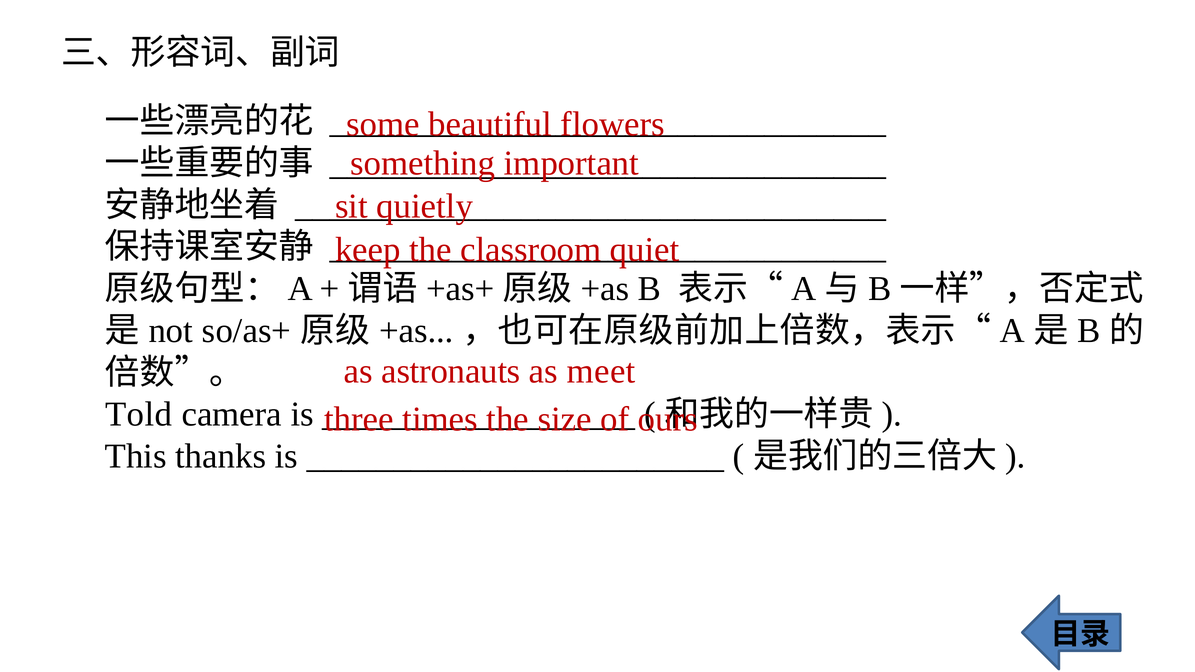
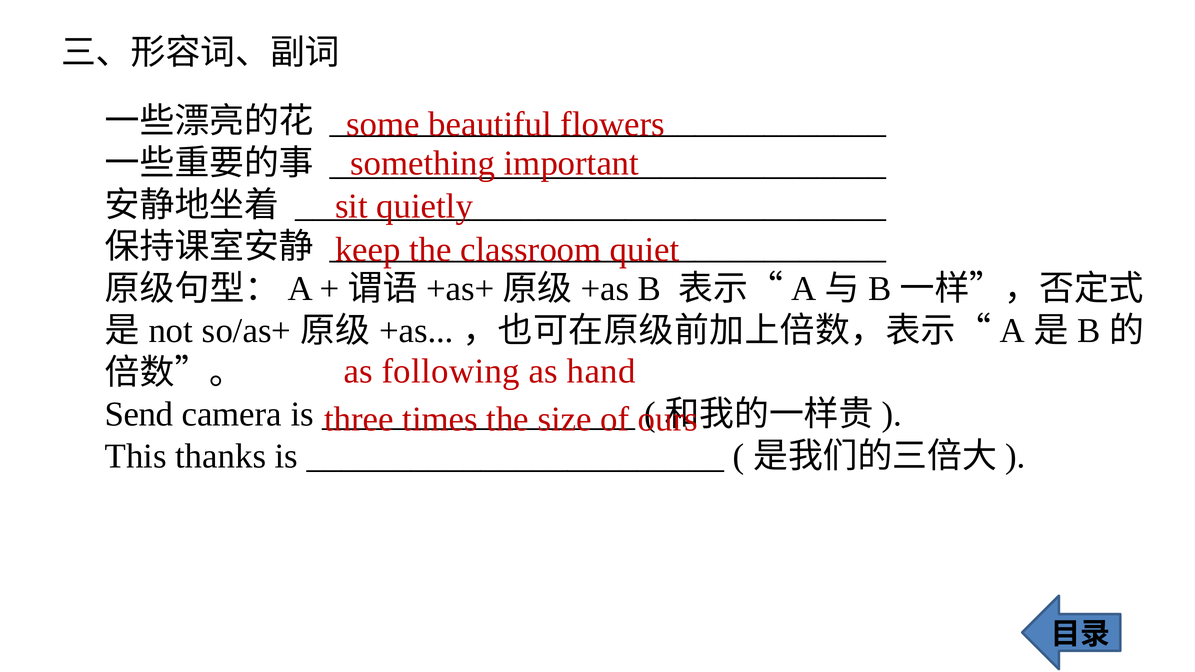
astronauts: astronauts -> following (451, 371)
meet: meet -> hand (601, 371)
Told: Told -> Send (139, 414)
